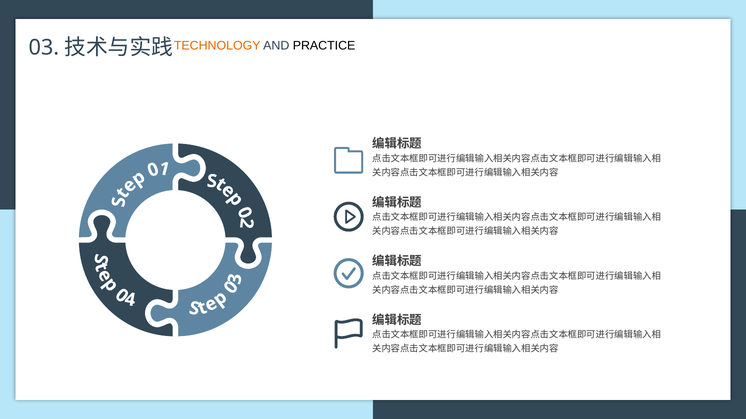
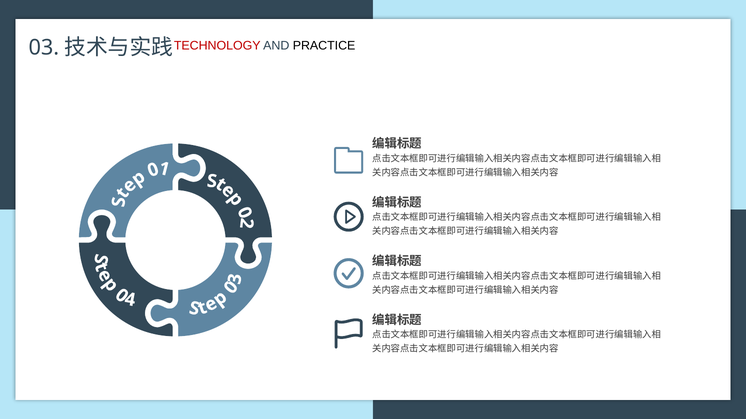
TECHNOLOGY colour: orange -> red (217, 46)
